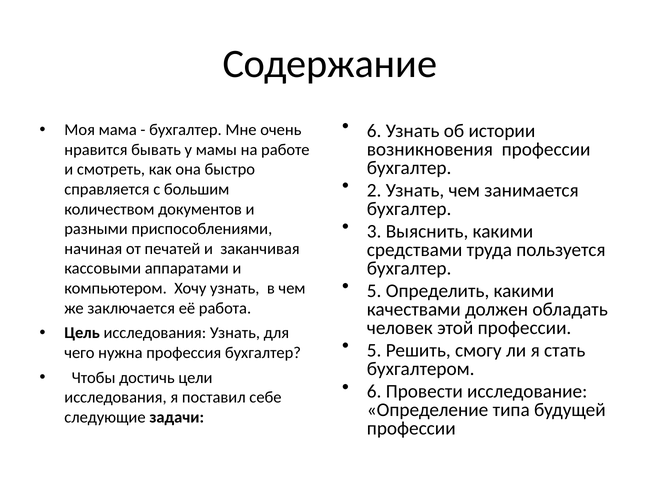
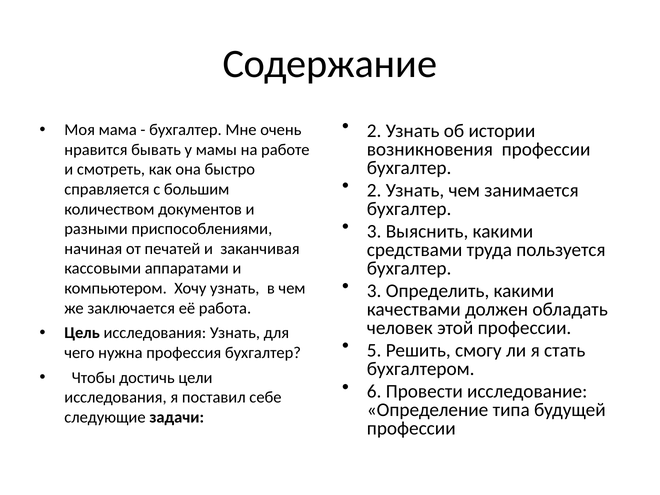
6: 6 -> 2 (374, 131)
5: 5 -> 3 (374, 291)
